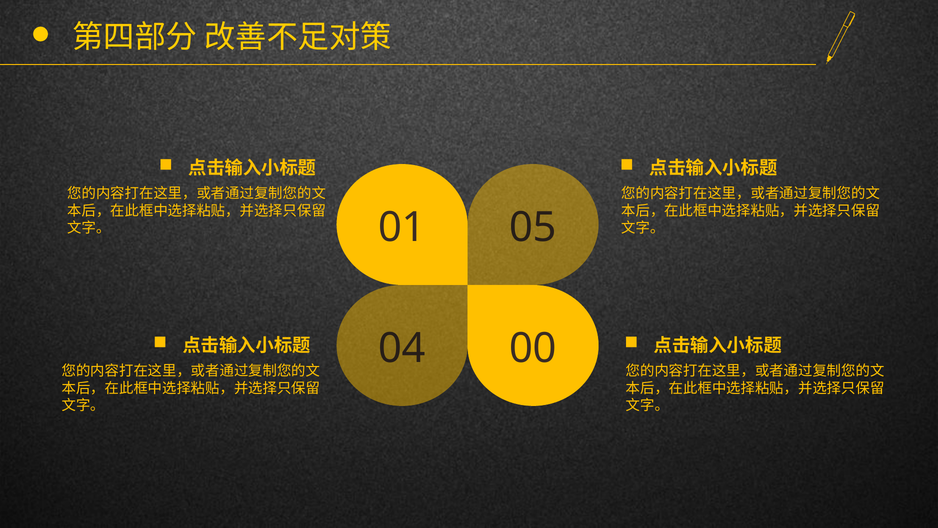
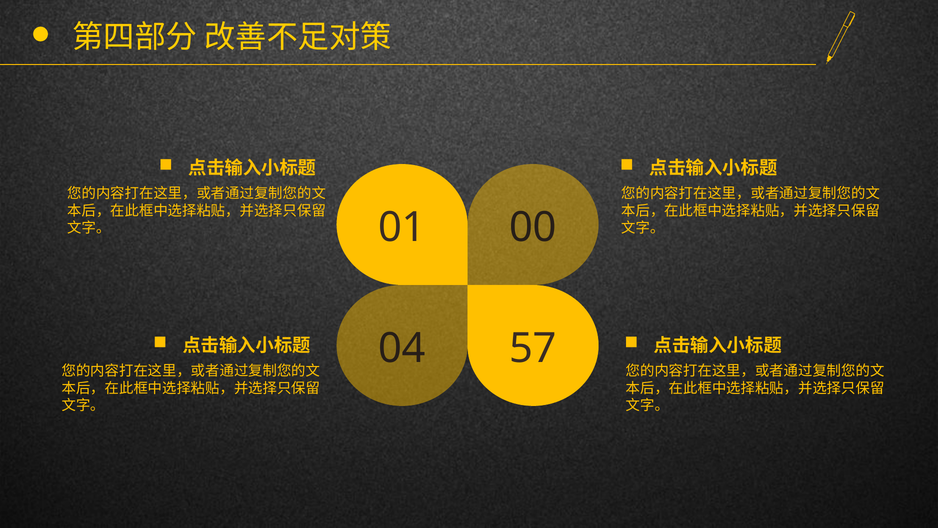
05: 05 -> 00 (533, 227)
00: 00 -> 57 (533, 348)
